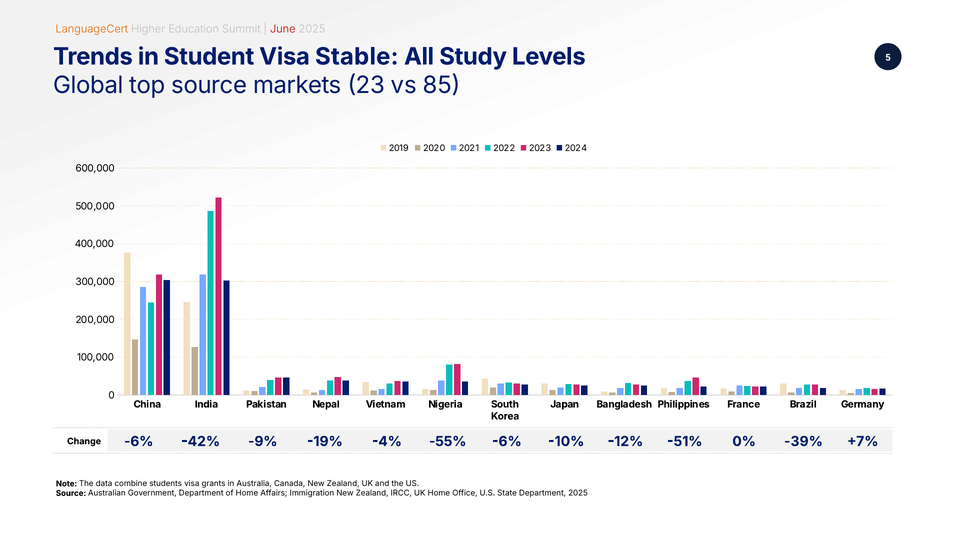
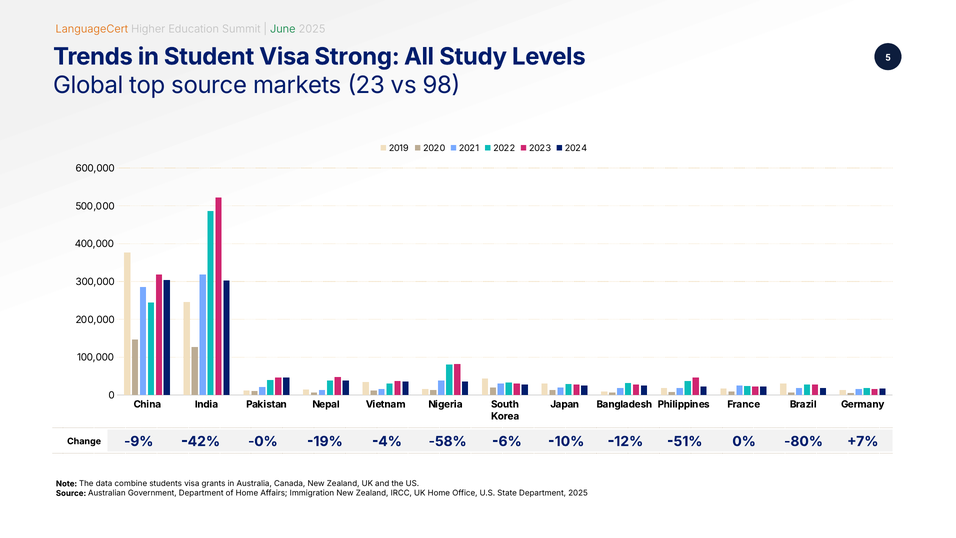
June colour: red -> green (283, 29)
Stable: Stable -> Strong (357, 57)
85: 85 -> 98 (442, 85)
-6%: -6% -> -9% (139, 441)
-9%: -9% -> -0% (263, 441)
-55%: -55% -> -58% (448, 441)
-39%: -39% -> -80% (803, 441)
